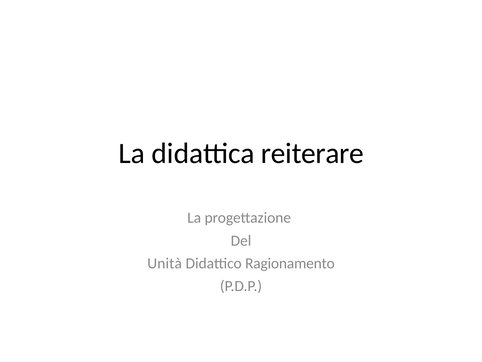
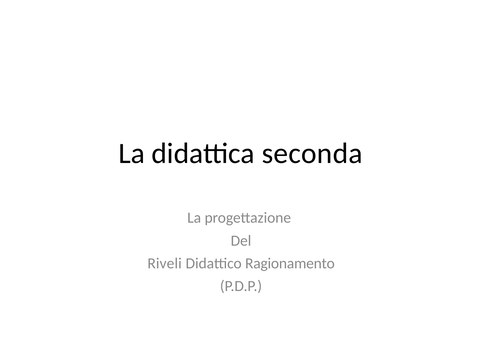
reiterare: reiterare -> seconda (312, 153)
Unità: Unità -> Riveli (165, 263)
